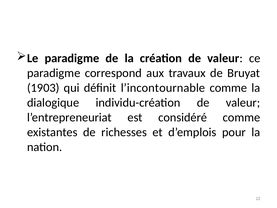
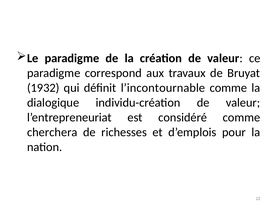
1903: 1903 -> 1932 (43, 88)
existantes: existantes -> cherchera (52, 132)
